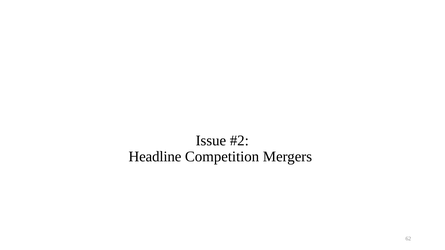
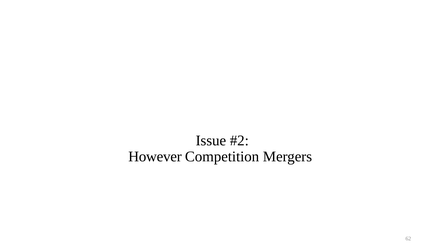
Headline: Headline -> However (155, 157)
